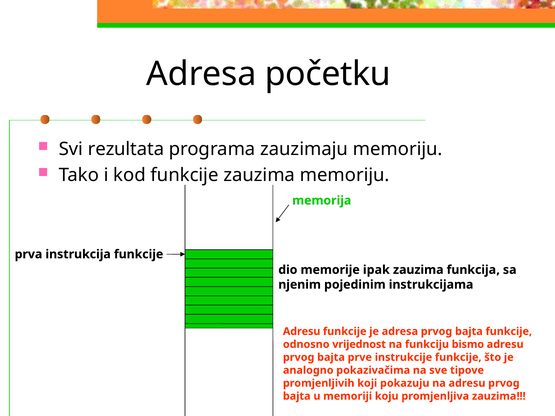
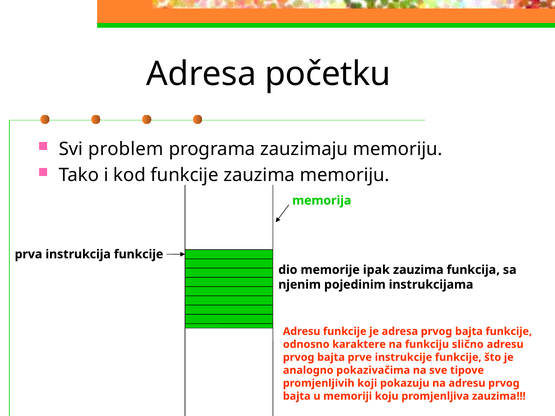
rezultata: rezultata -> problem (126, 149)
vrijednost: vrijednost -> karaktere (359, 345)
bismo: bismo -> slično (468, 345)
